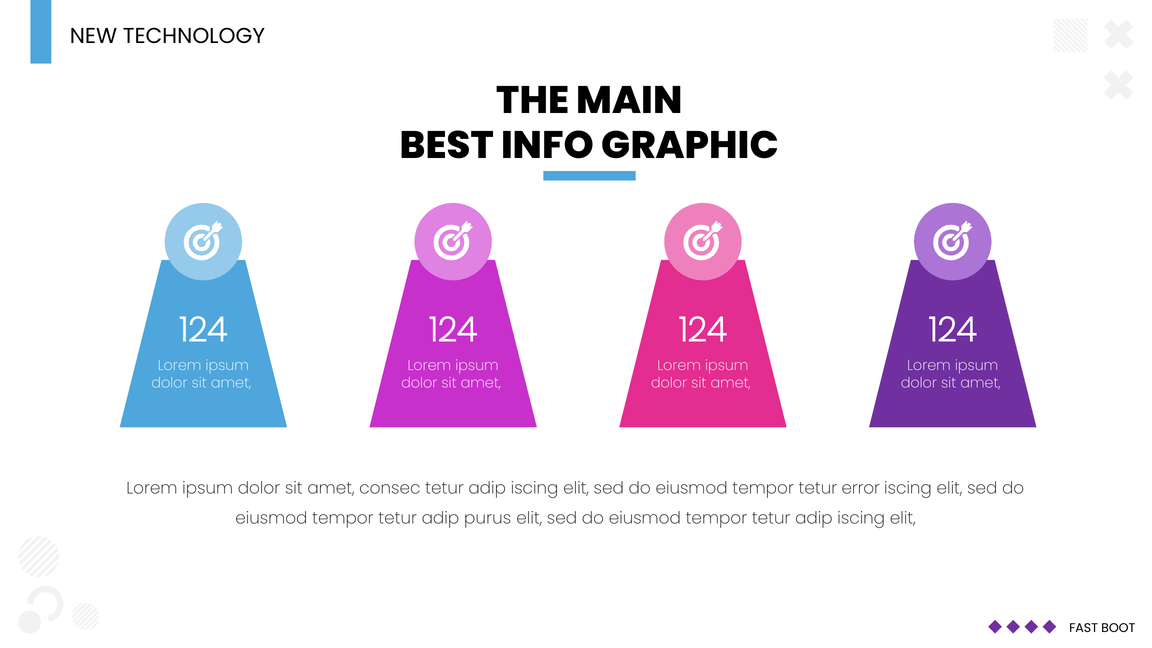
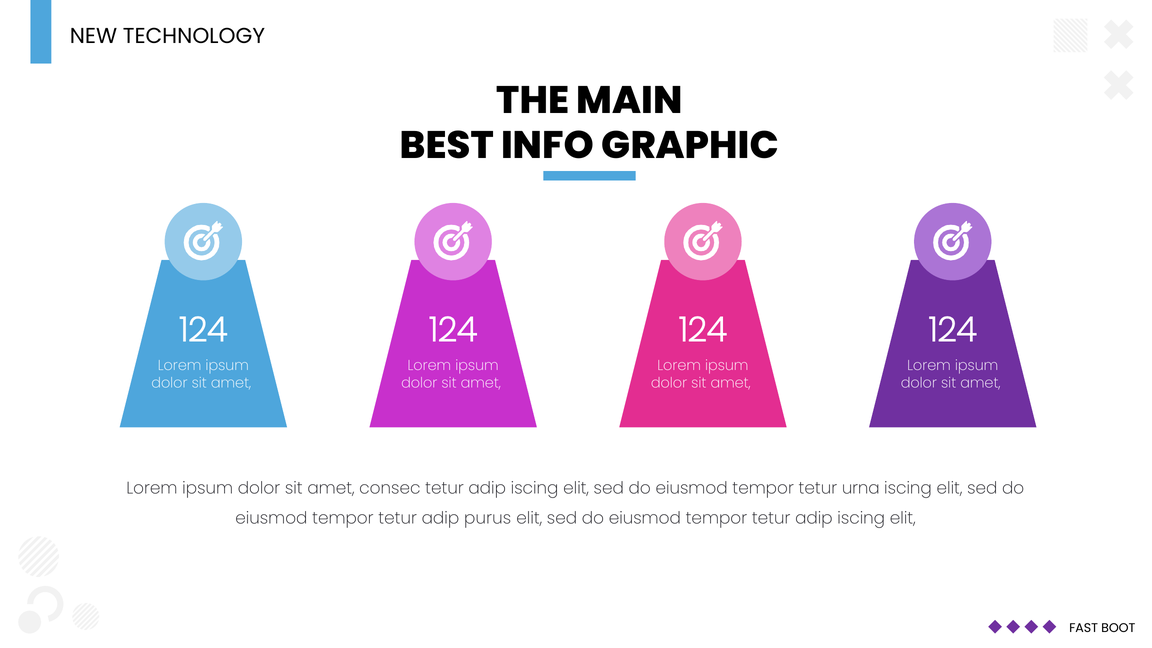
error: error -> urna (861, 488)
